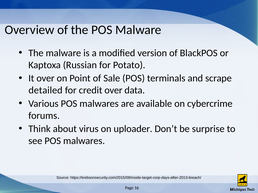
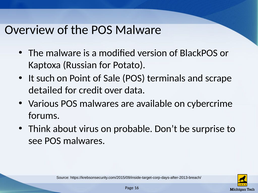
It over: over -> such (46, 78)
uploader: uploader -> probable (133, 129)
